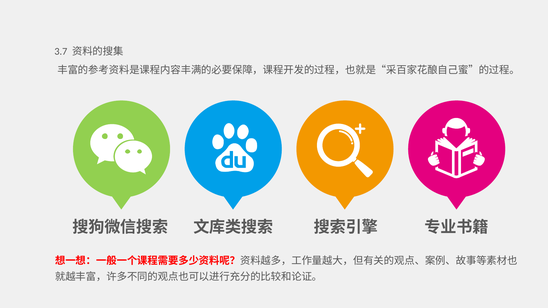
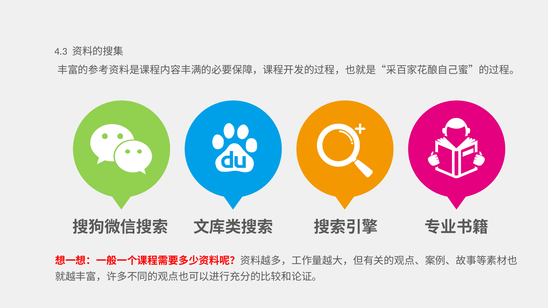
3.7: 3.7 -> 4.3 (61, 51)
